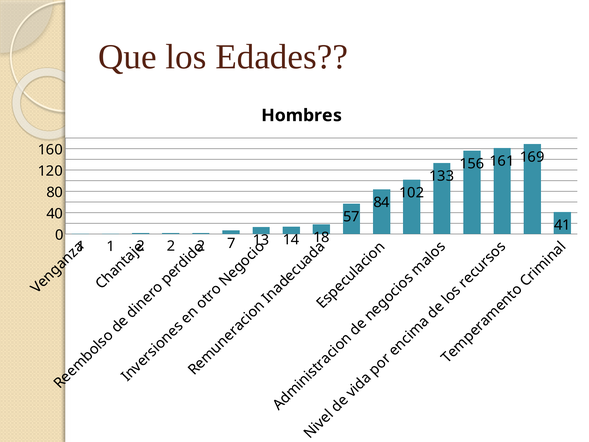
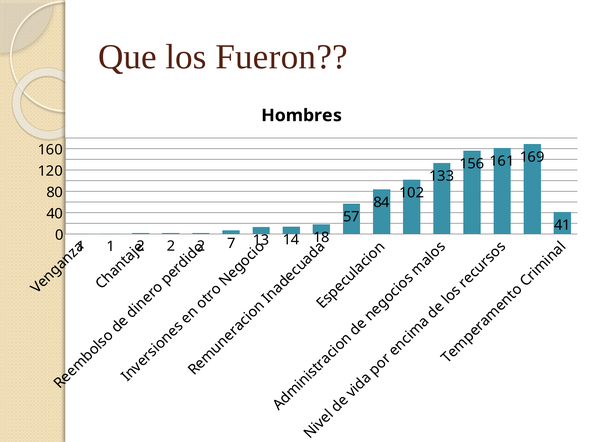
Edades: Edades -> Fueron (282, 57)
